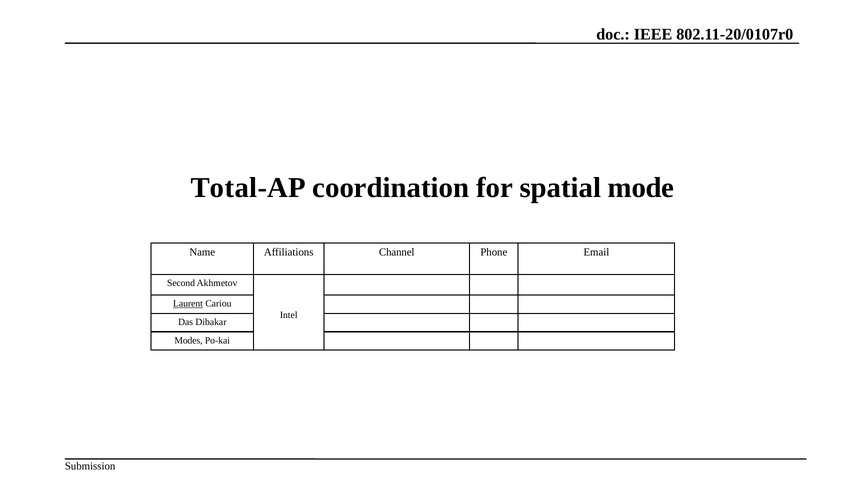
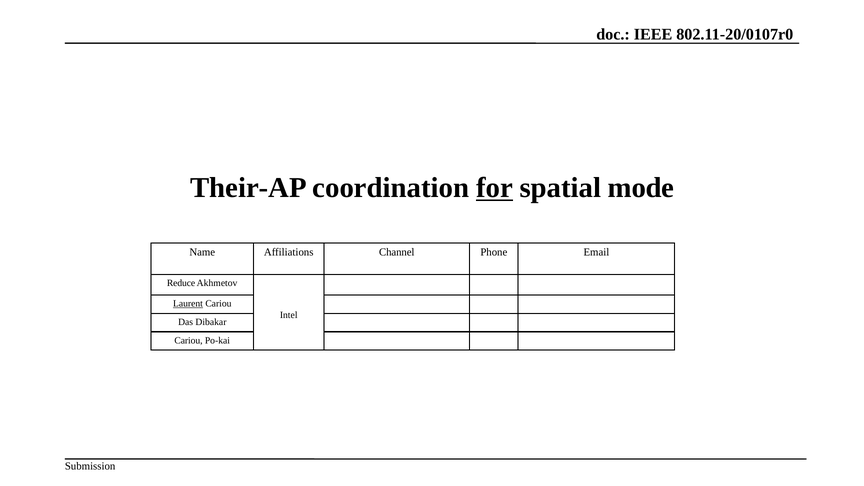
Total-AP: Total-AP -> Their-AP (248, 188)
for underline: none -> present (495, 188)
Second: Second -> Reduce (181, 283)
Modes: Modes -> Cariou (189, 340)
